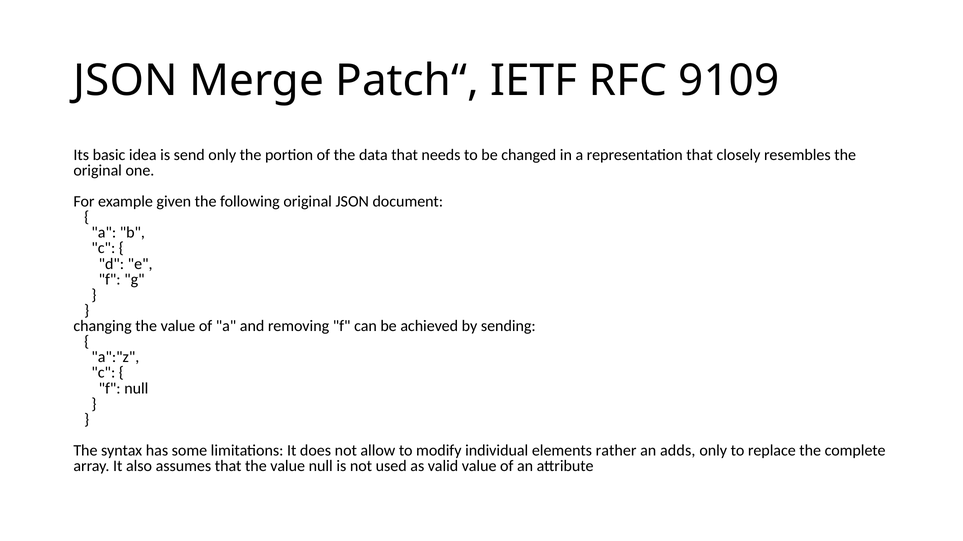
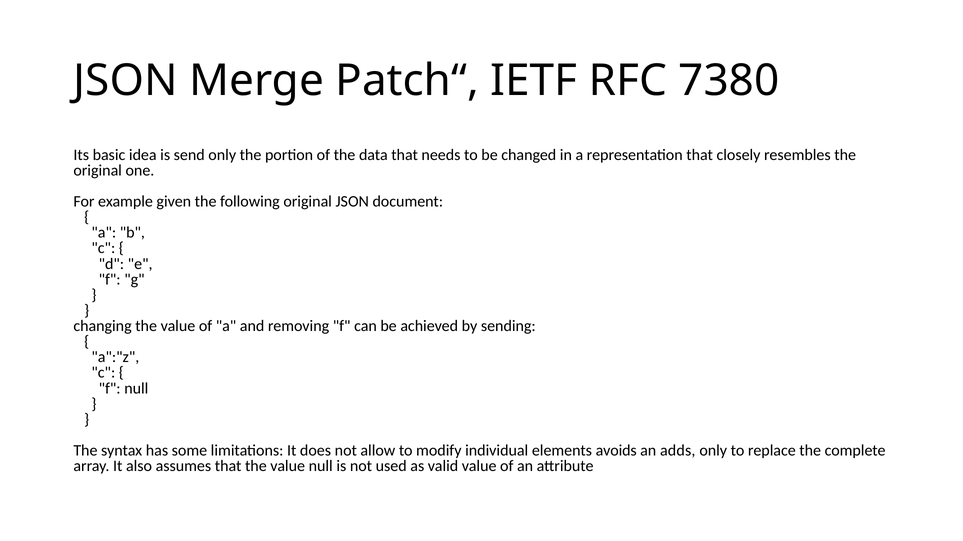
9109: 9109 -> 7380 (729, 81)
rather: rather -> avoids (616, 451)
